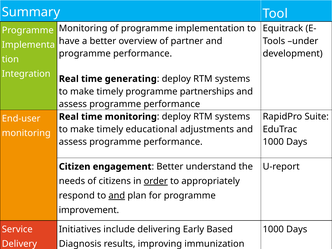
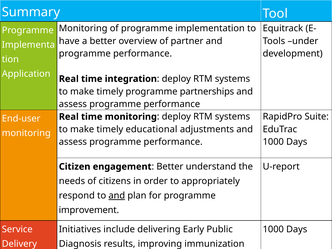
Integration: Integration -> Application (26, 74)
generating: generating -> integration (131, 79)
order underline: present -> none (156, 181)
Based: Based -> Public (220, 229)
